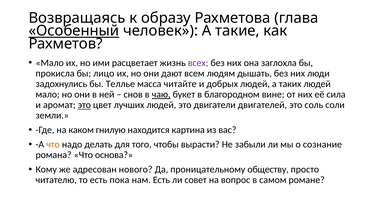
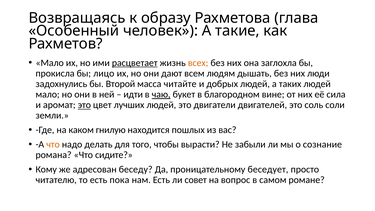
Особенный underline: present -> none (74, 31)
расцветает underline: none -> present (135, 63)
всех colour: purple -> orange (198, 63)
Теллье: Теллье -> Второй (120, 84)
снов: снов -> идти (133, 94)
картина: картина -> пошлых (188, 130)
основа: основа -> сидите (114, 155)
нового: нового -> беседу (136, 169)
обществу: обществу -> беседует (268, 169)
